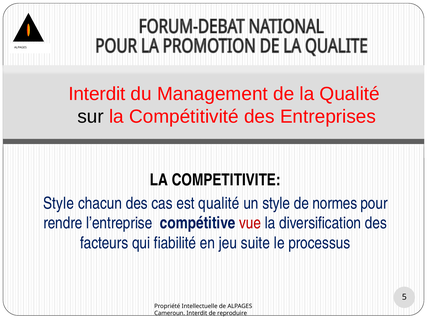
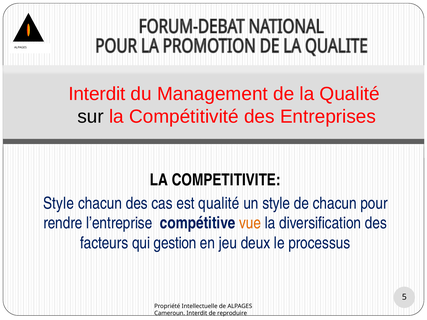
de normes: normes -> chacun (335, 203)
vue colour: red -> orange (250, 223)
fiabilité: fiabilité -> gestion (175, 243)
suite: suite -> deux (255, 243)
